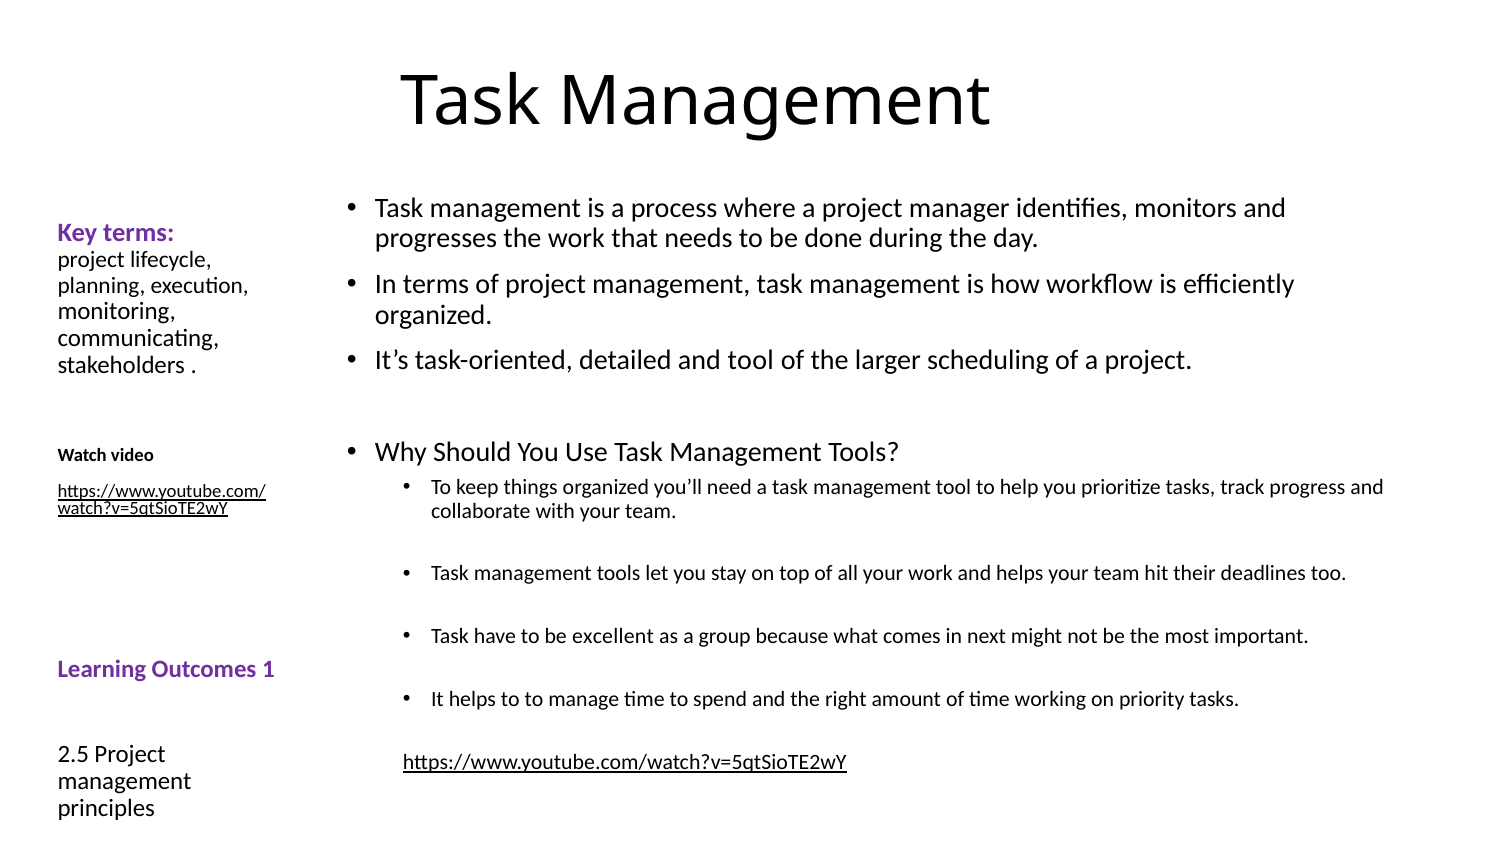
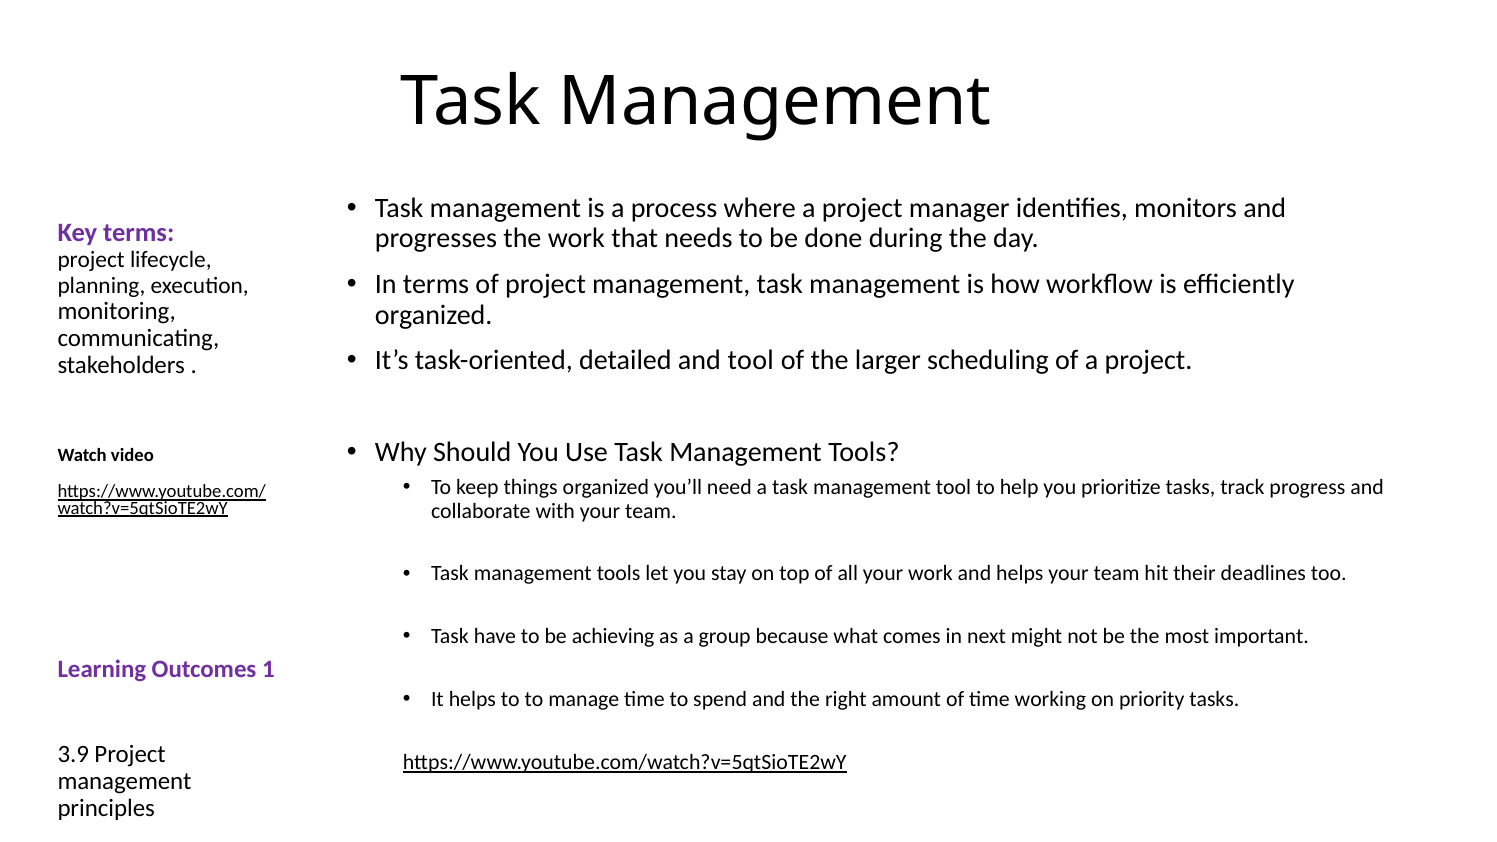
excellent: excellent -> achieving (613, 637)
2.5: 2.5 -> 3.9 (73, 754)
